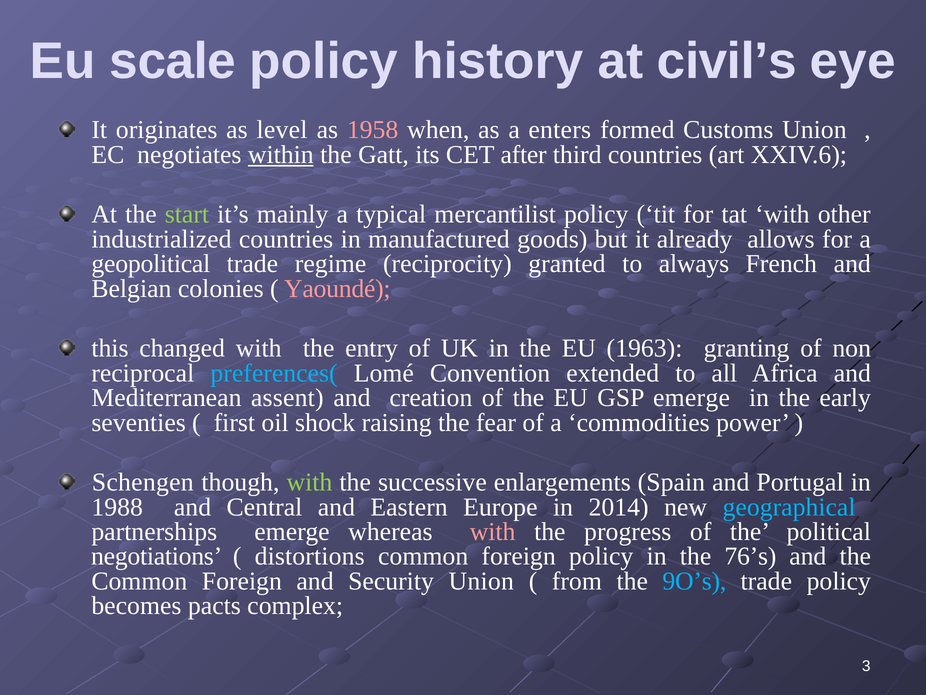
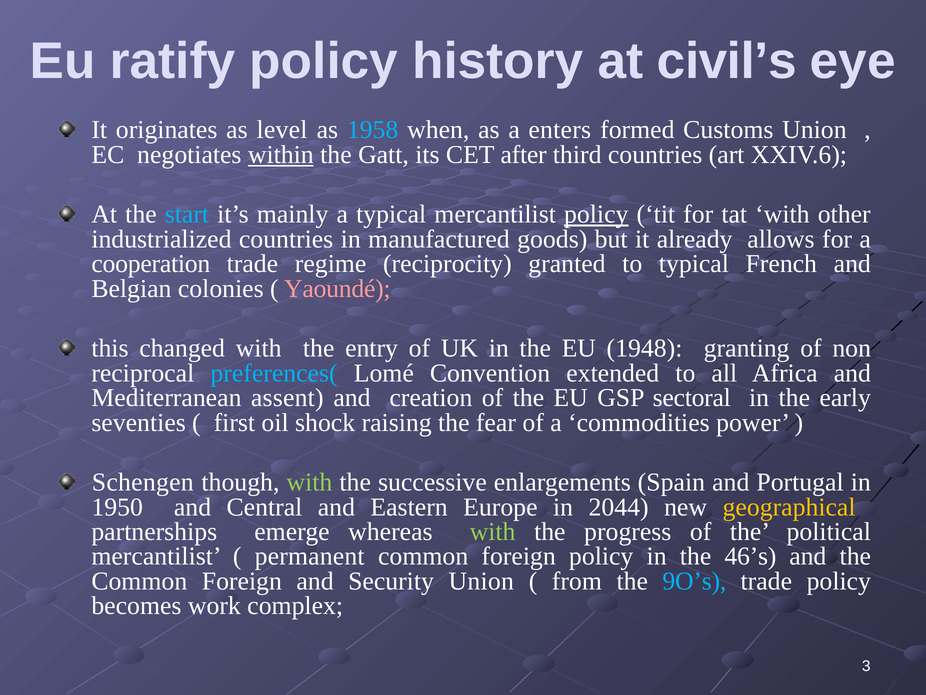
scale: scale -> ratify (173, 61)
1958 colour: pink -> light blue (373, 130)
start colour: light green -> light blue (187, 214)
policy underline: none -> present (596, 214)
geopolitical: geopolitical -> cooperation (151, 264)
to always: always -> typical (694, 264)
1963: 1963 -> 1948 (645, 348)
GSP emerge: emerge -> sectoral (692, 398)
1988: 1988 -> 1950 (117, 507)
2014: 2014 -> 2044 (619, 507)
geographical colour: light blue -> yellow (789, 507)
with colour: pink -> light green (493, 531)
negotiations: negotiations -> mercantilist (156, 556)
distortions: distortions -> permanent (310, 556)
76’s: 76’s -> 46’s (750, 556)
pacts: pacts -> work (214, 606)
